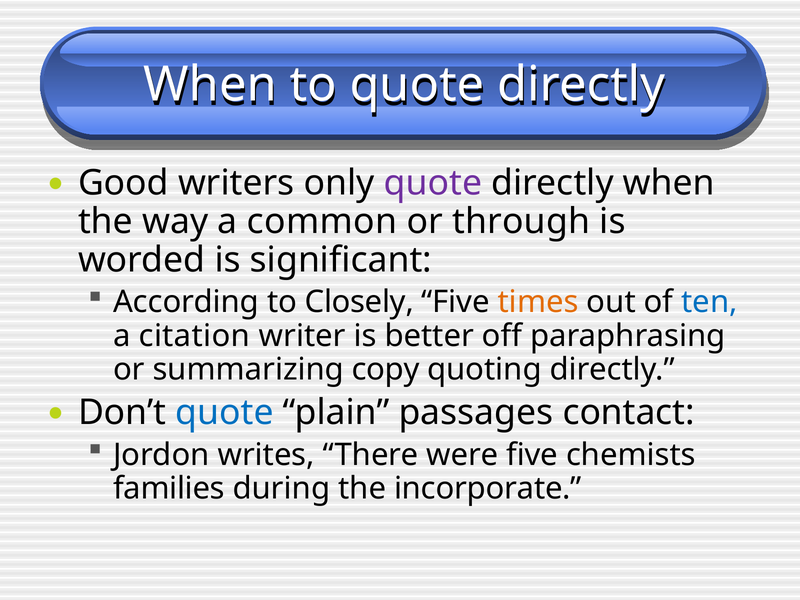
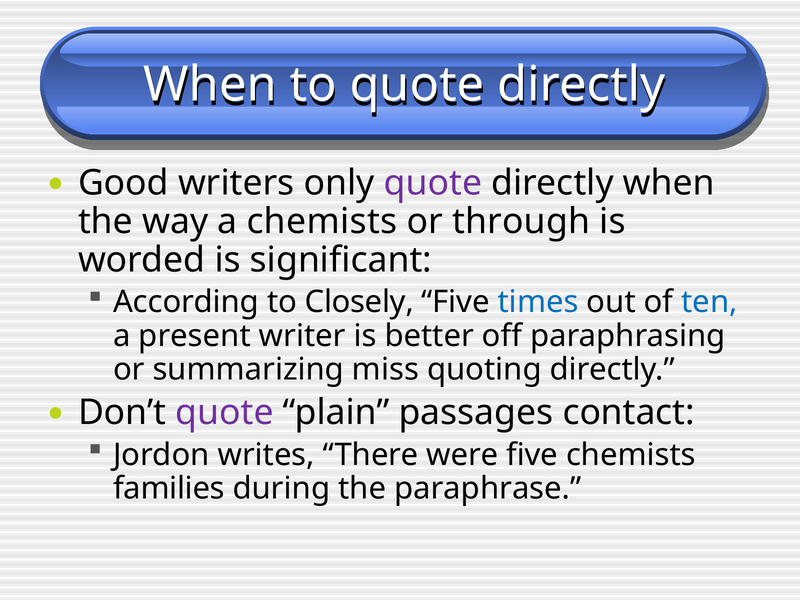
a common: common -> chemists (322, 221)
times colour: orange -> blue (538, 302)
citation: citation -> present (195, 336)
copy: copy -> miss (386, 369)
quote colour: blue -> purple (225, 412)
incorporate: incorporate -> paraphrase (488, 488)
